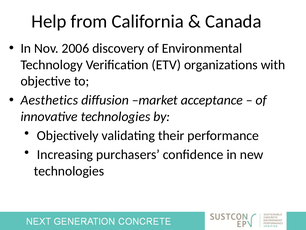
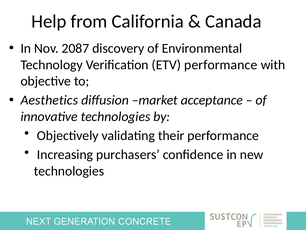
2006: 2006 -> 2087 (75, 48)
ETV organizations: organizations -> performance (221, 65)
